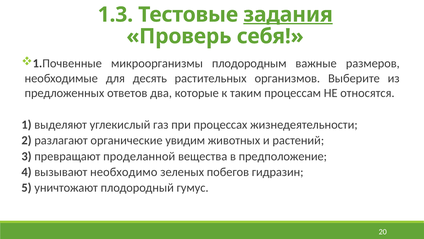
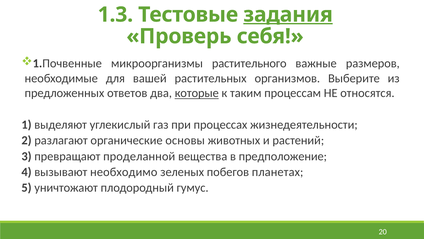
плодородным: плодородным -> растительного (249, 63)
десять: десять -> вашей (150, 78)
которые underline: none -> present (197, 93)
увидим: увидим -> основы (185, 140)
гидразин: гидразин -> планетах (278, 172)
